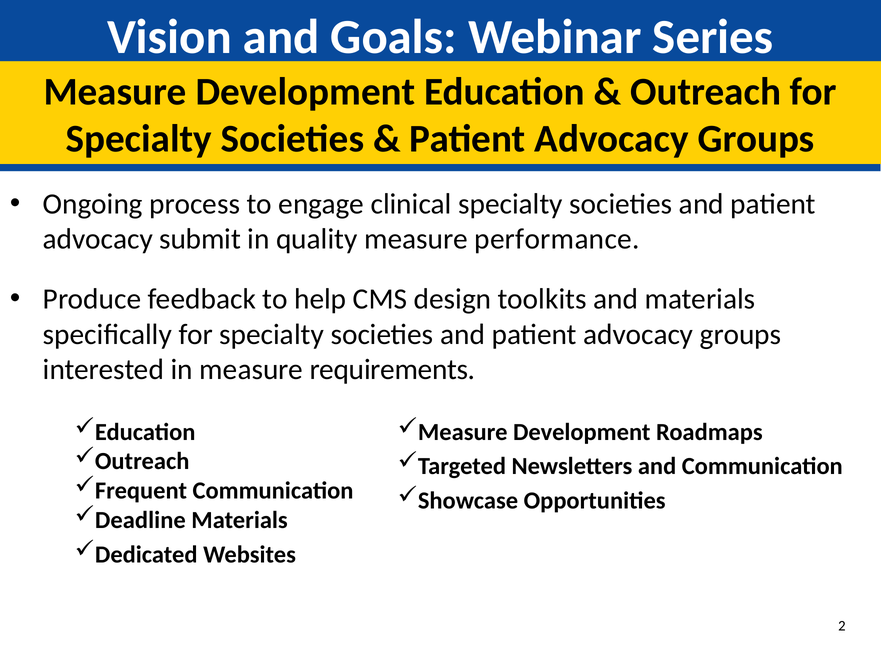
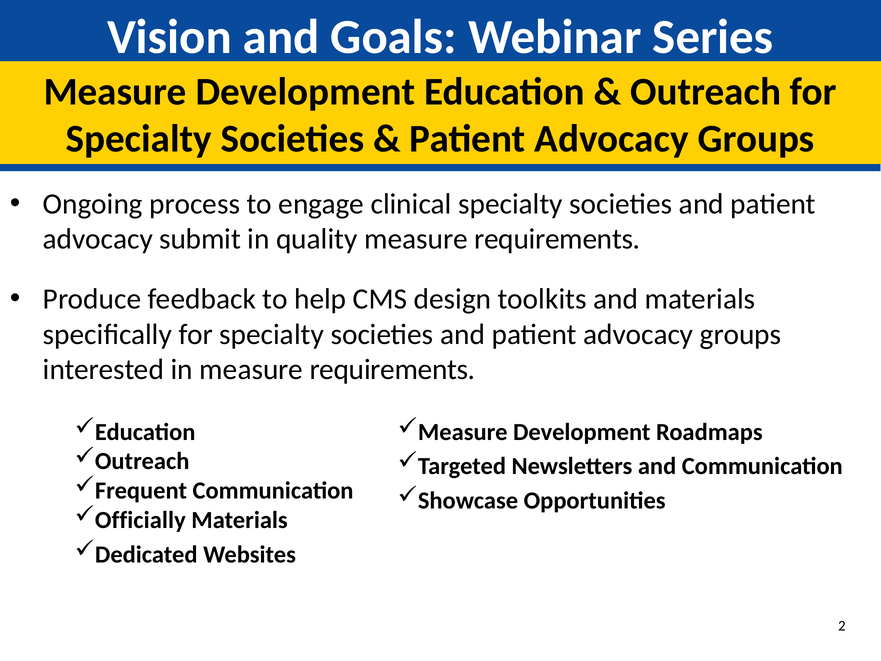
quality measure performance: performance -> requirements (557, 239)
Deadline: Deadline -> Officially (140, 520)
